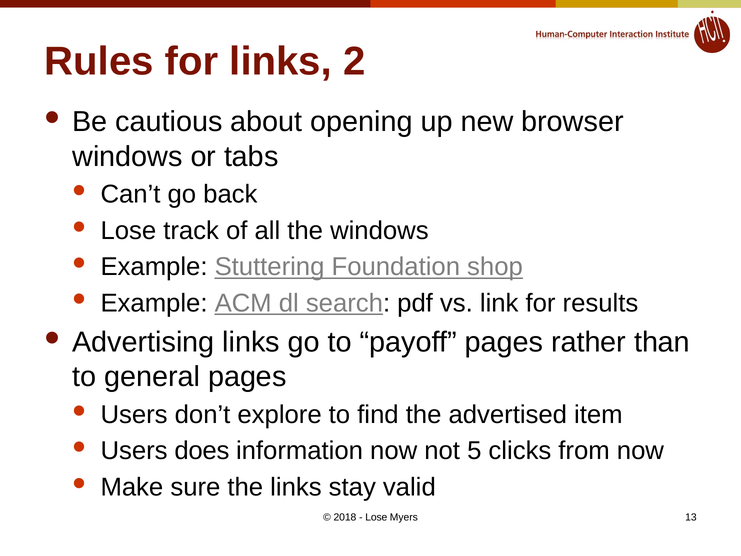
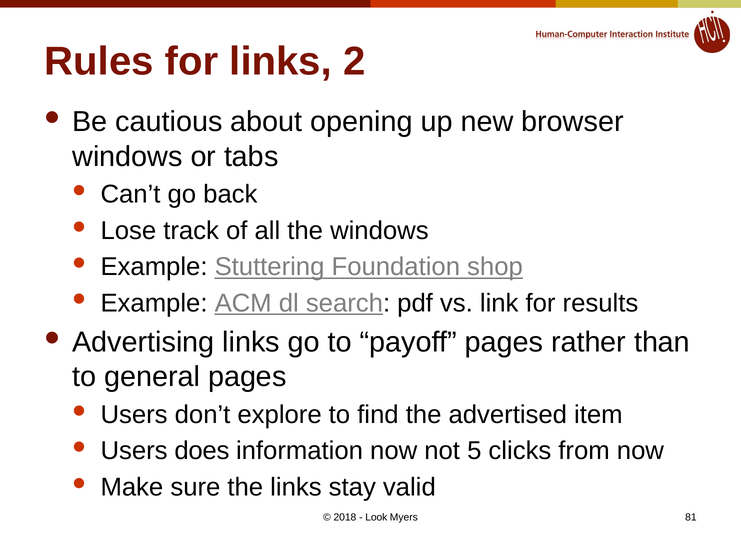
Lose: Lose -> Look (376, 517)
13: 13 -> 81 (691, 517)
